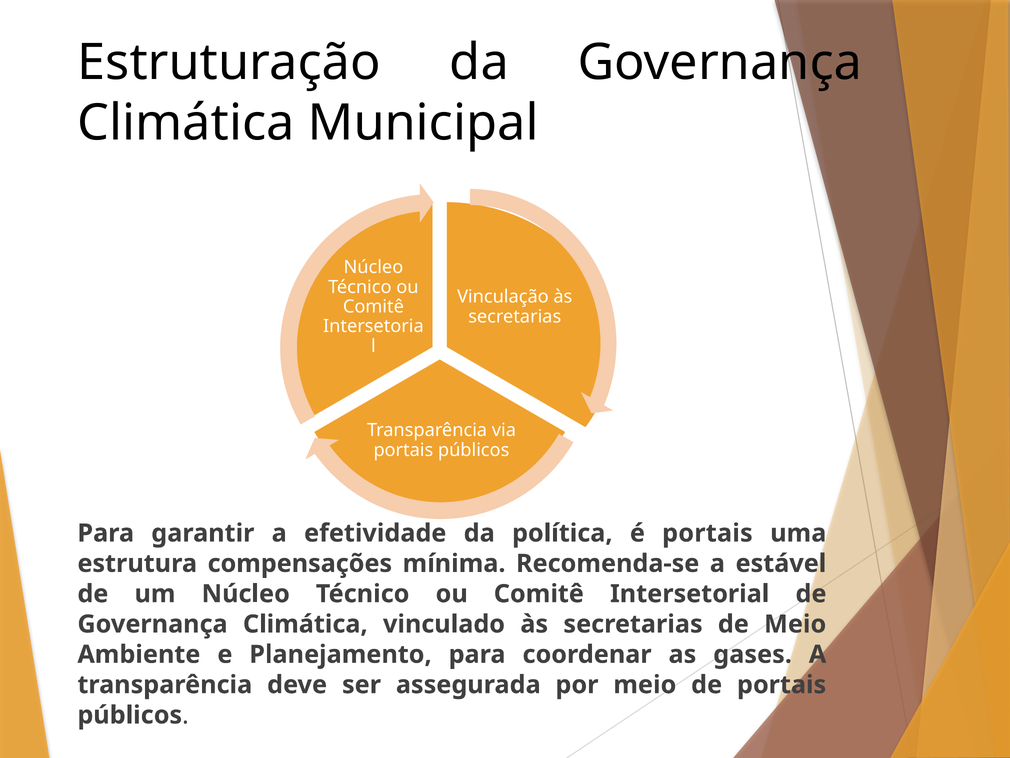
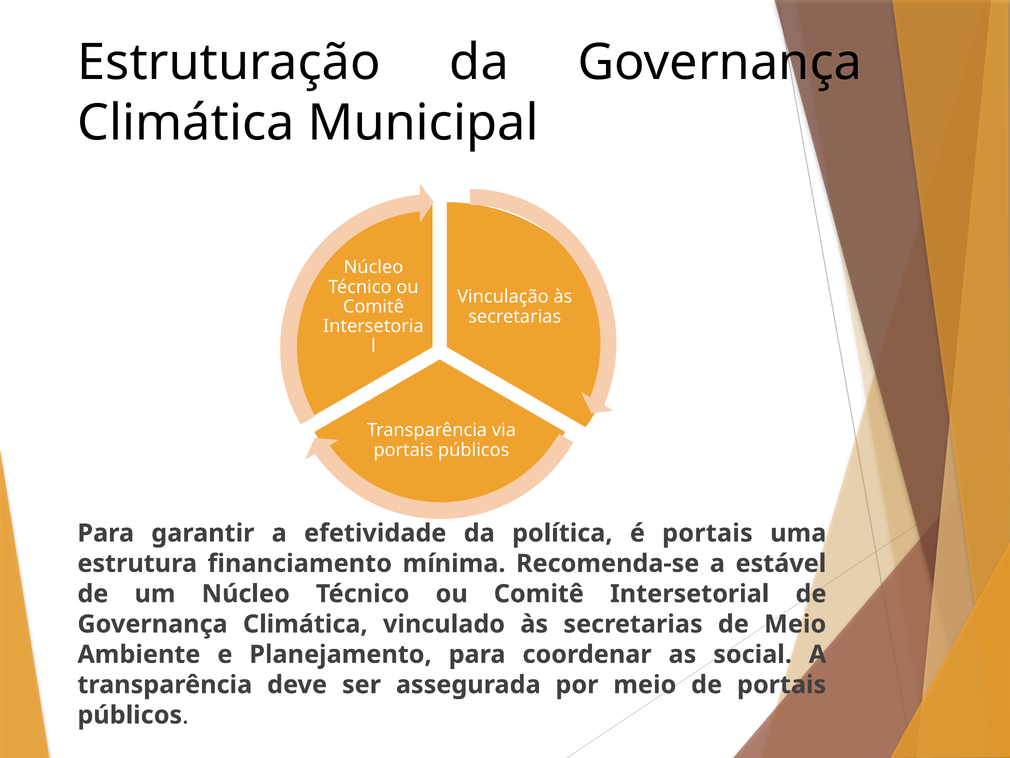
compensações: compensações -> financiamento (300, 563)
gases: gases -> social (753, 654)
